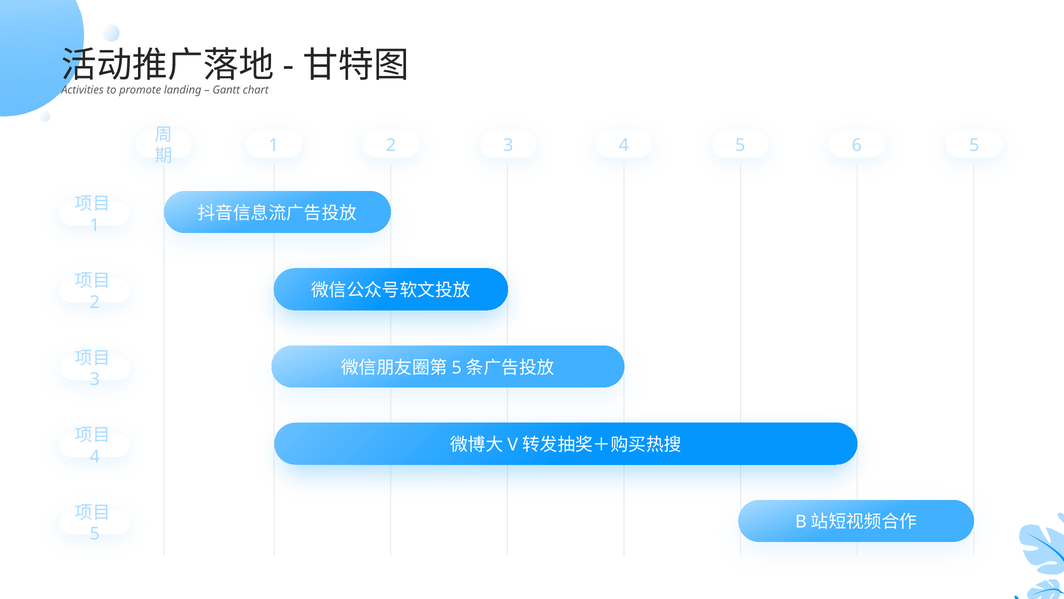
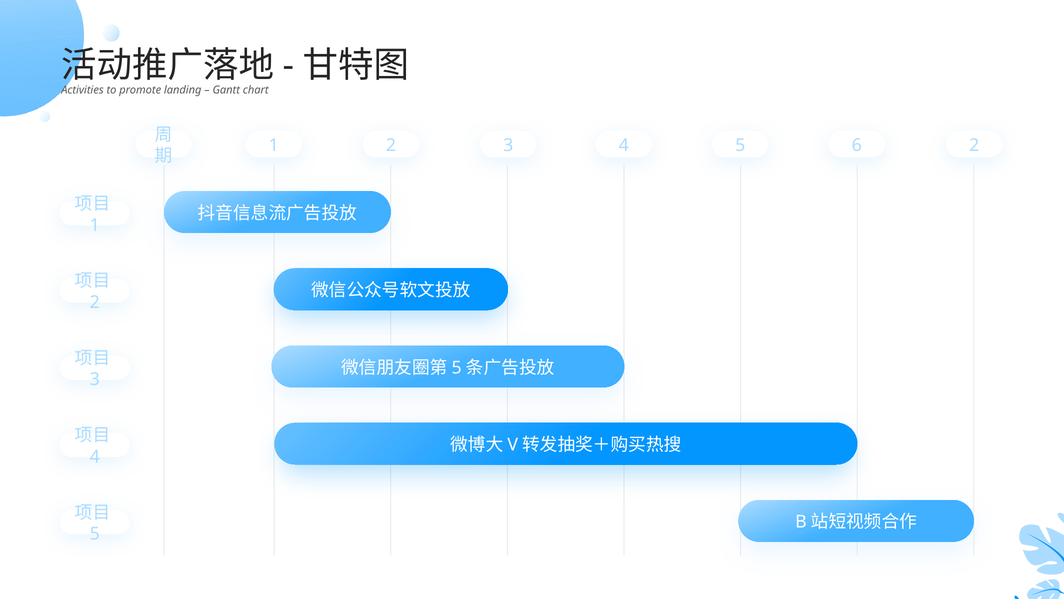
5: 5 -> 2 (974, 145)
